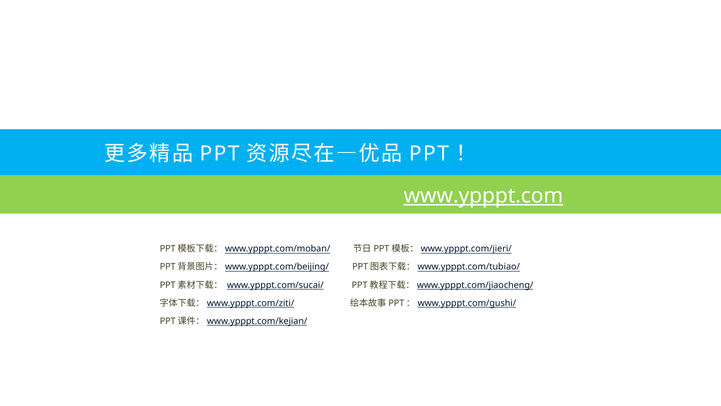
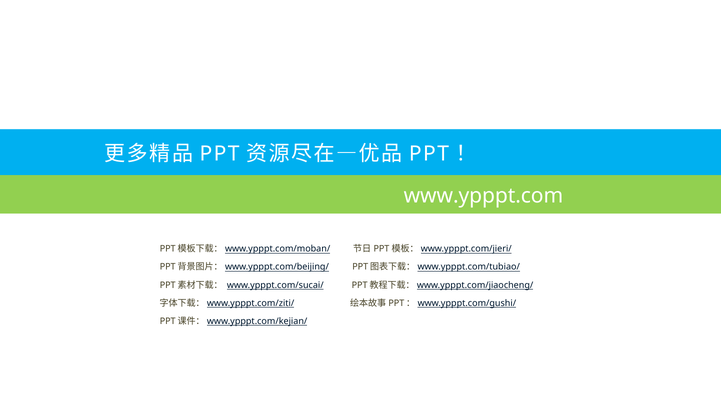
www.ypppt.com underline: present -> none (483, 195)
